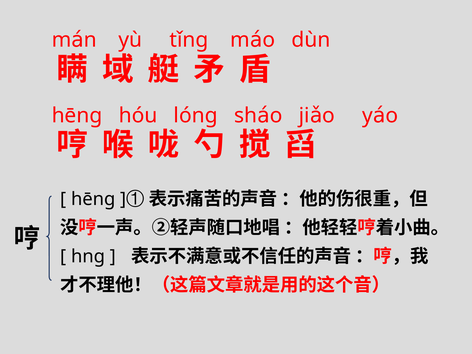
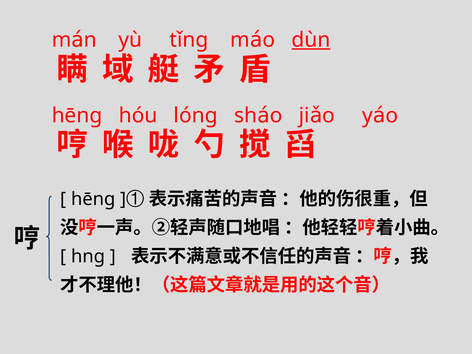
dùn underline: none -> present (311, 40)
